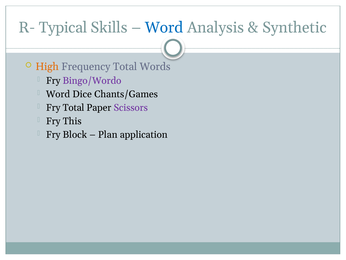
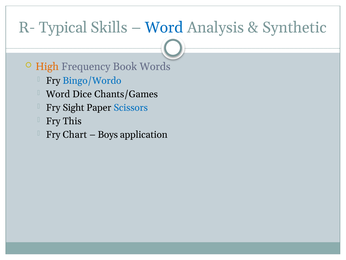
Frequency Total: Total -> Book (125, 67)
Bingo/Wordo colour: purple -> blue (92, 81)
Fry Total: Total -> Sight (73, 107)
Scissors colour: purple -> blue (131, 107)
Block: Block -> Chart (75, 134)
Plan: Plan -> Boys (108, 134)
